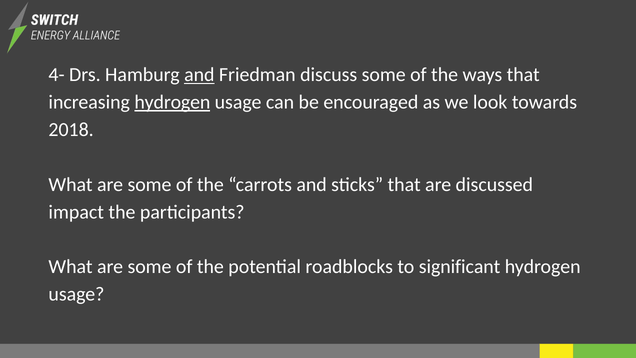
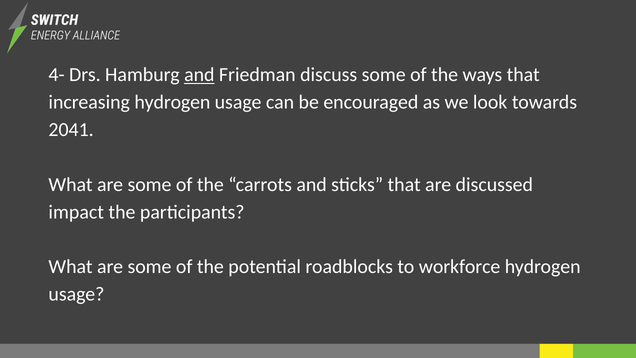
hydrogen underline: present -> none (172, 102)
2018: 2018 -> 2041 (71, 130)
significant: significant -> workforce (460, 267)
